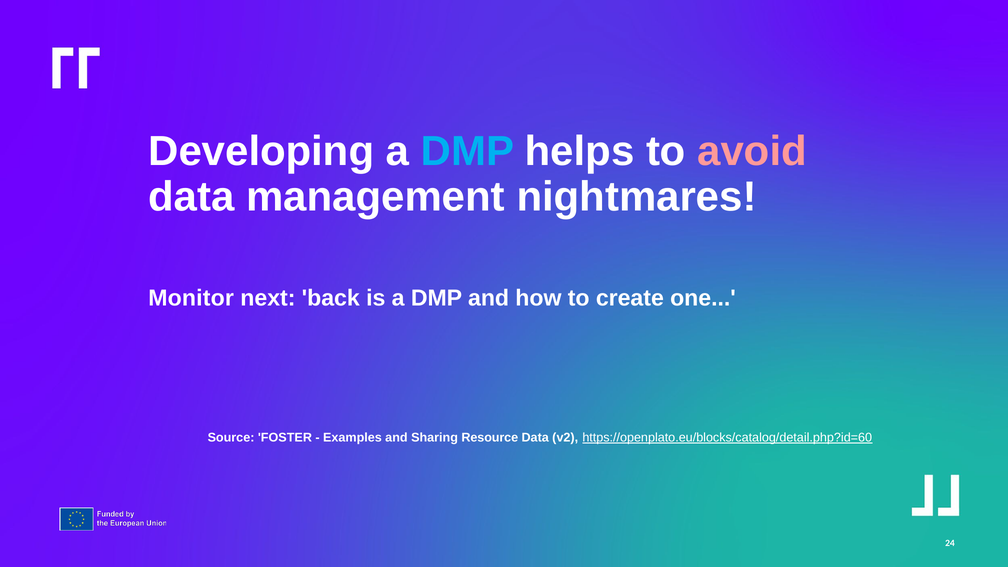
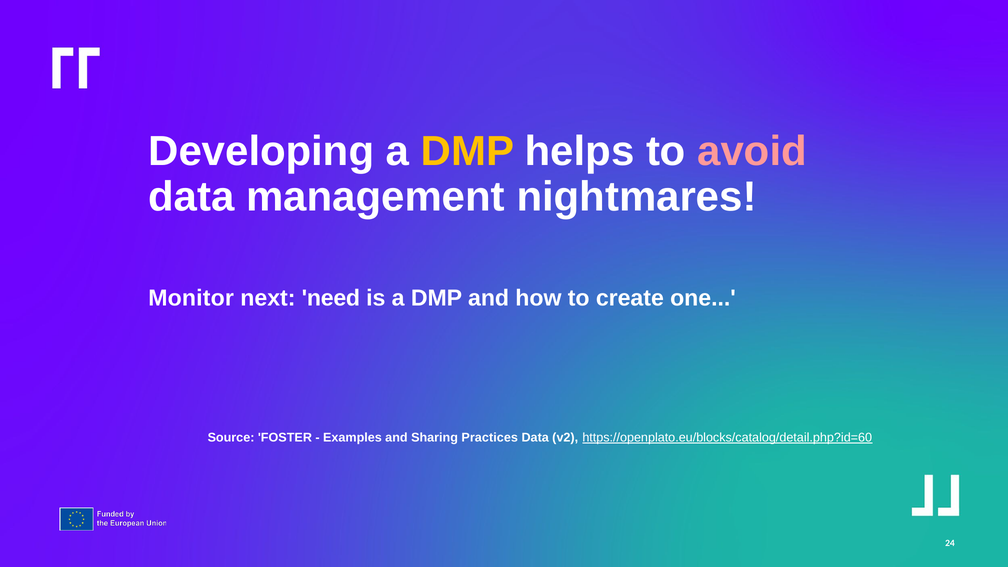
DMP colour: light blue -> yellow (467, 151)
back: back -> need (331, 298)
Resource: Resource -> Practices (490, 438)
